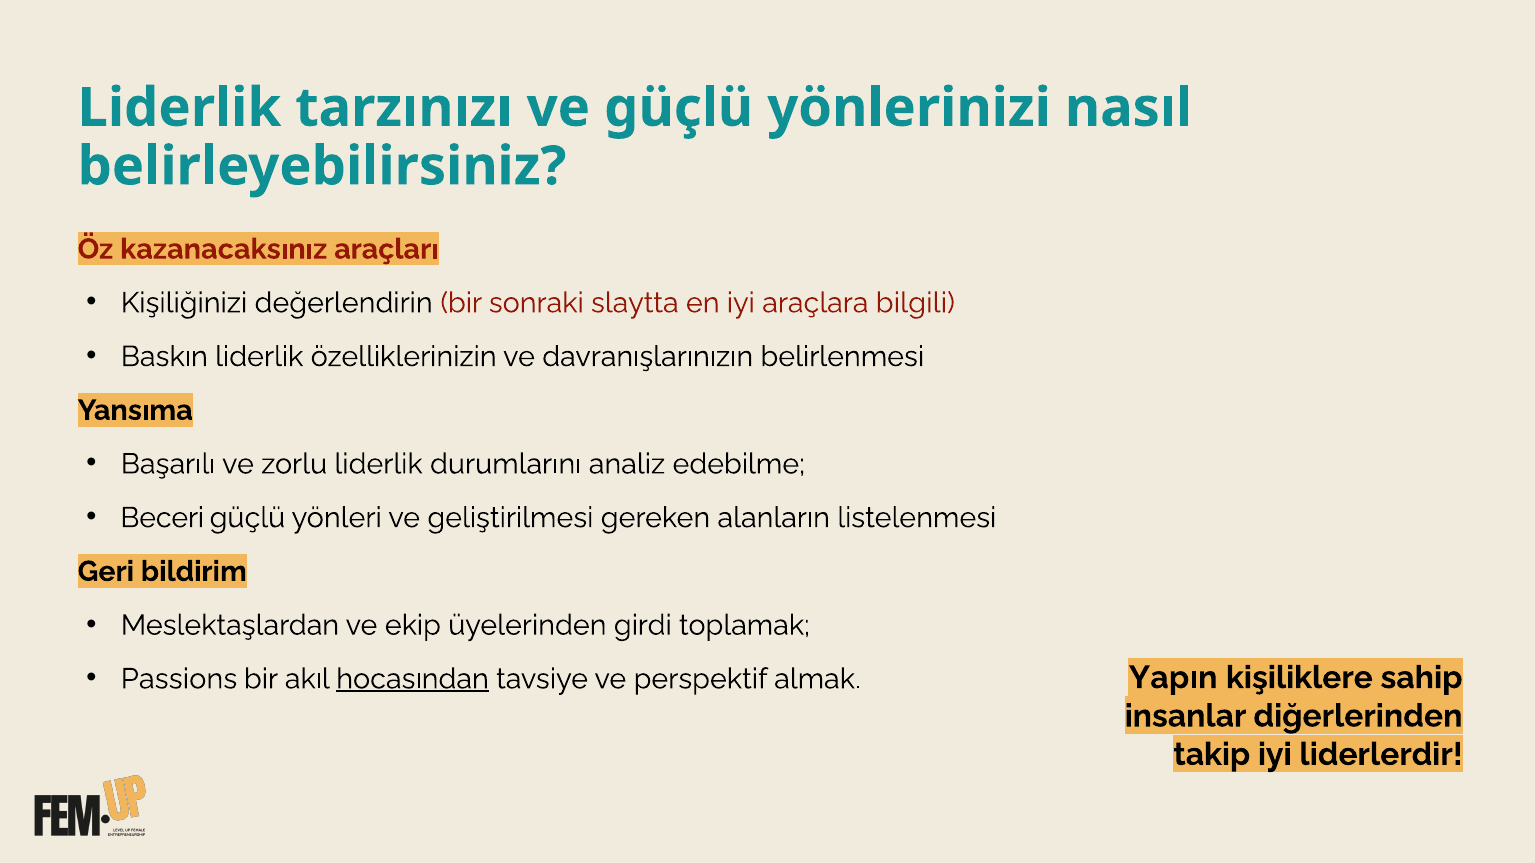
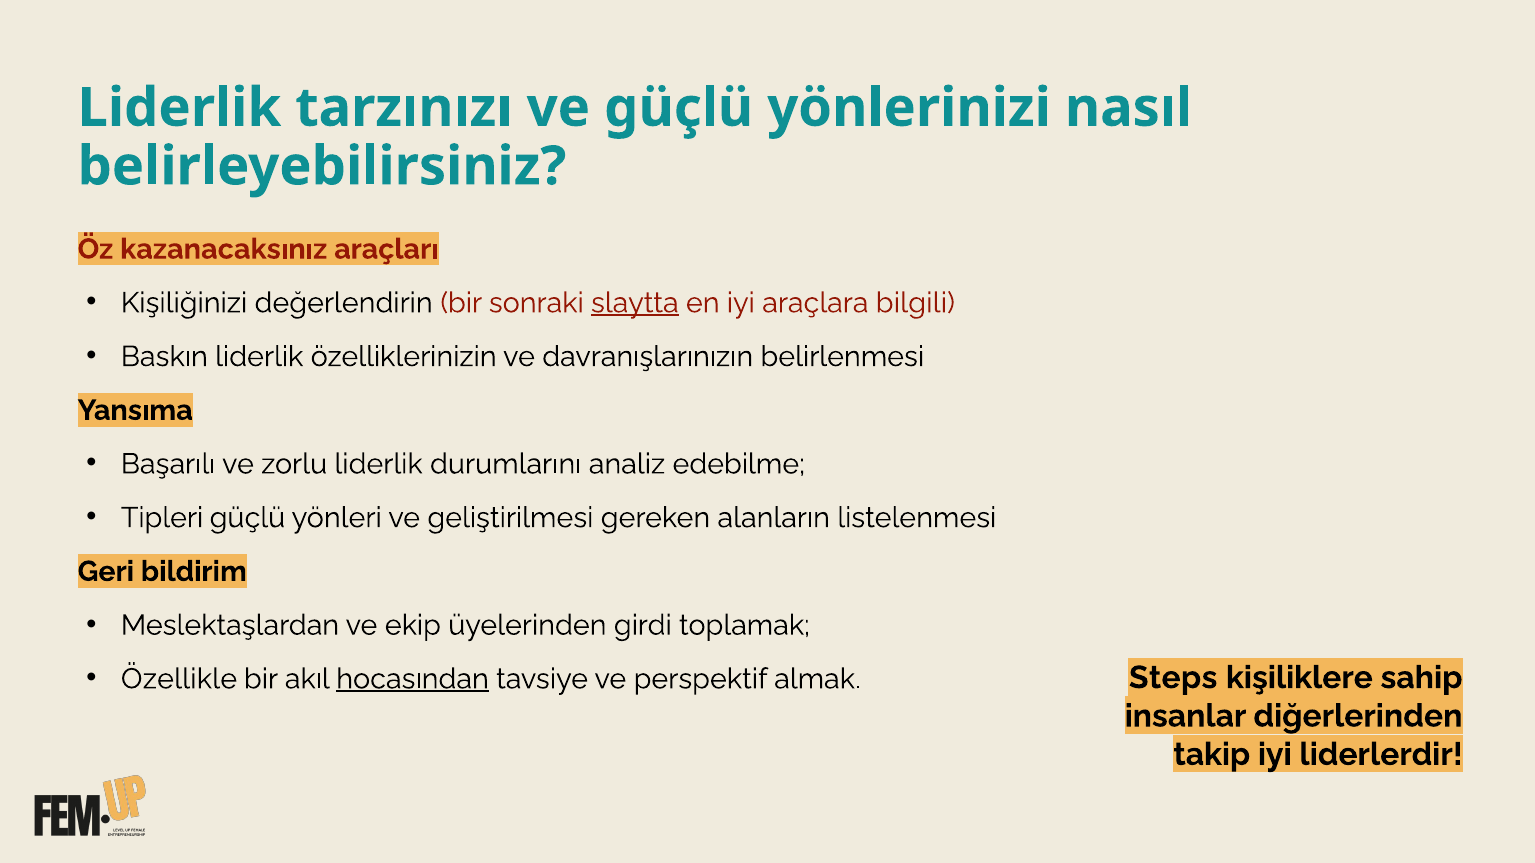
slaytta underline: none -> present (635, 303)
Beceri: Beceri -> Tipleri (162, 518)
Passions: Passions -> Özellikle (179, 679)
Yapın: Yapın -> Steps (1173, 678)
